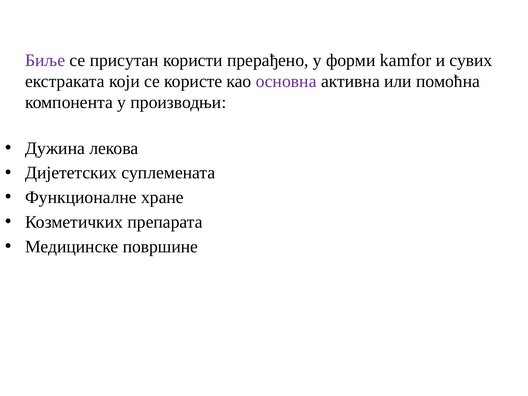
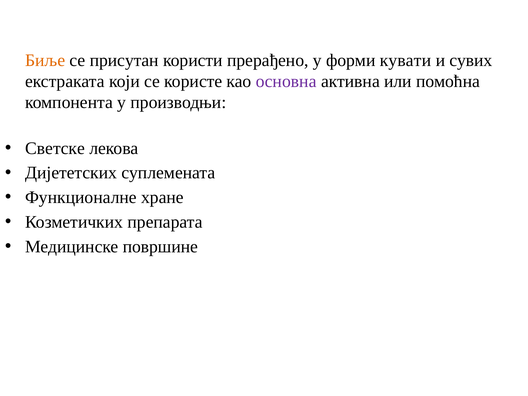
Биље colour: purple -> orange (45, 60)
kamfor: kamfor -> кувати (406, 60)
Дужина: Дужина -> Светске (55, 148)
